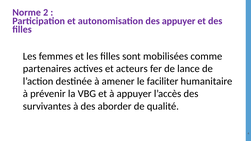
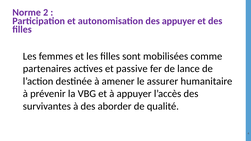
acteurs: acteurs -> passive (132, 69)
faciliter: faciliter -> assurer (163, 81)
